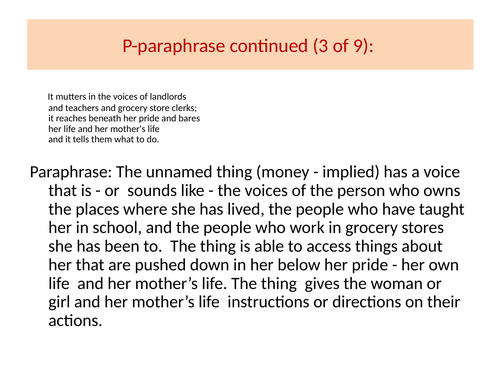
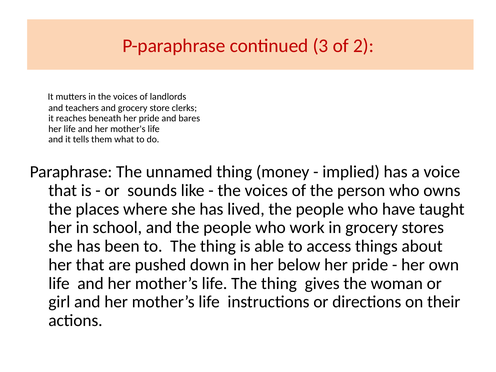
9: 9 -> 2 (363, 46)
